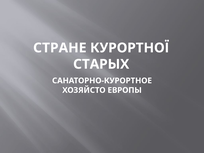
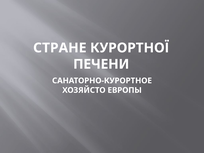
СТАРЫХ: СТАРЫХ -> ПЕЧЕНИ (101, 64)
